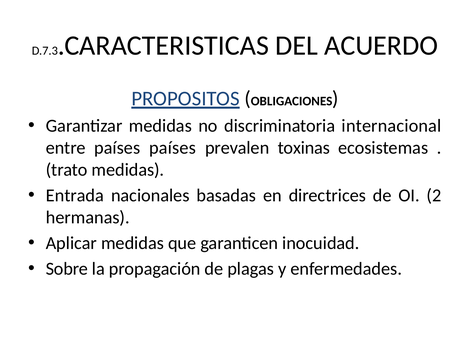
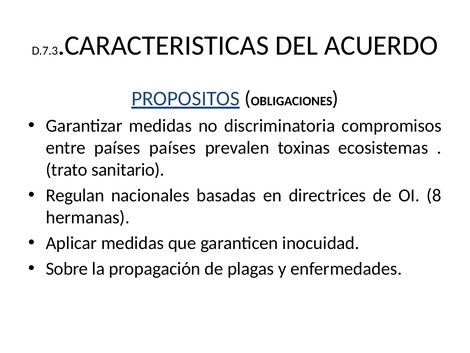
internacional: internacional -> compromisos (392, 126)
medidas: medidas -> sanitario (128, 169)
Entrada: Entrada -> Regulan (75, 195)
2: 2 -> 8 (434, 195)
